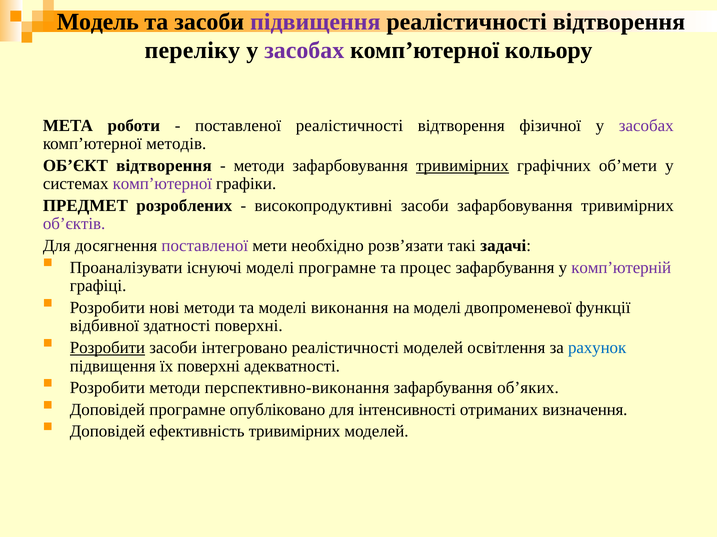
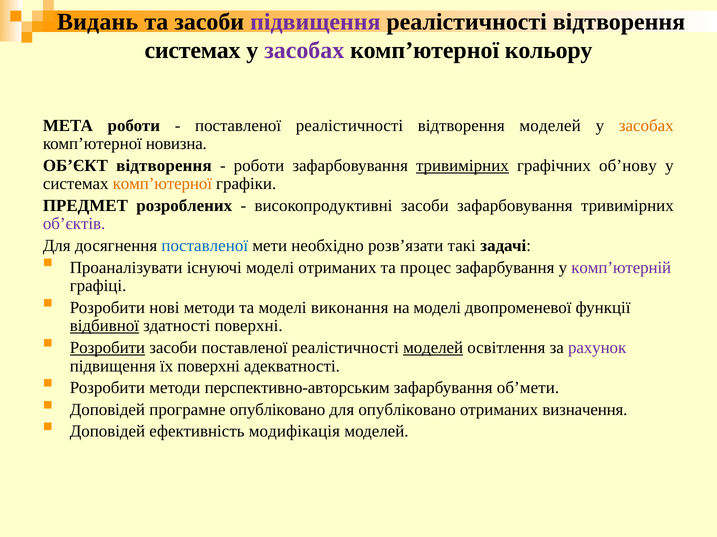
Модель: Модель -> Видань (98, 22)
переліку: переліку -> системах (193, 50)
відтворення фізичної: фізичної -> моделей (550, 126)
засобах colour: purple -> orange (646, 126)
методів: методів -> новизна (176, 144)
методи: методи -> роботи (259, 166)
об’мети: об’мети -> об’нову (628, 166)
комп’ютерної colour: purple -> orange (162, 184)
поставленої colour: purple -> blue (205, 246)
моделі програмне: програмне -> отриманих (337, 268)
відбивної underline: none -> present (104, 326)
засоби інтегровано: інтегровано -> поставленої (244, 348)
моделей underline: none -> present (433, 348)
рахунок colour: blue -> purple (597, 348)
перспективно-виконання: перспективно-виконання -> перспективно-авторським (297, 388)
об’яких: об’яких -> об’мети (528, 388)
для інтенсивності: інтенсивності -> опубліковано (407, 410)
ефективність тривимірних: тривимірних -> модифікація (294, 432)
